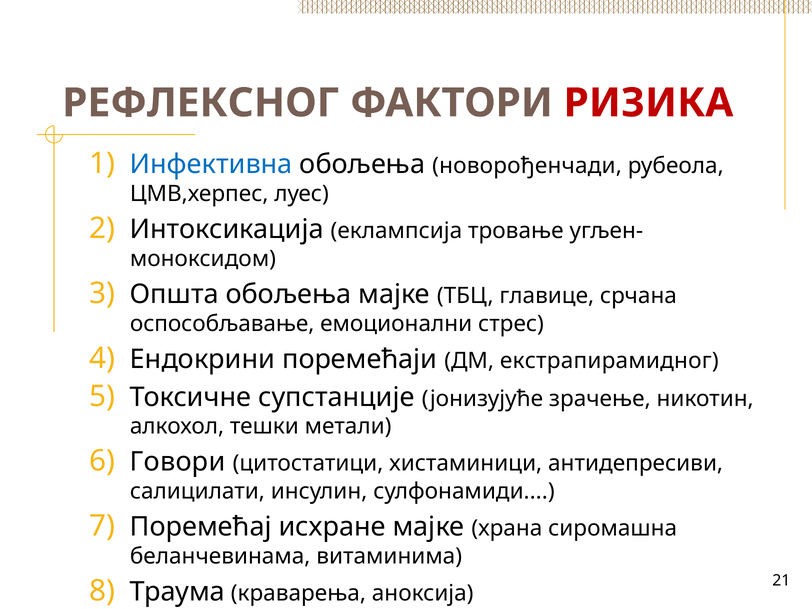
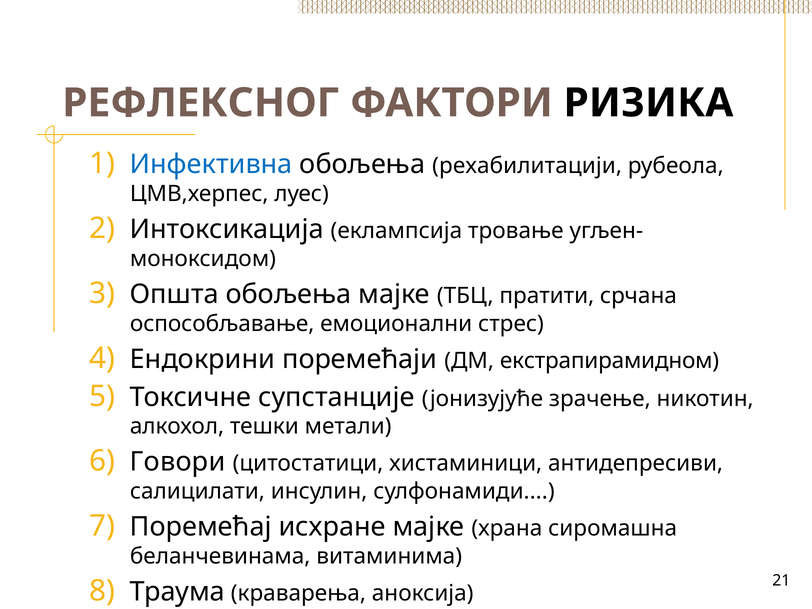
РИЗИКА colour: red -> black (648, 103)
новорођенчади: новорођенчади -> рехабилитацији (527, 166)
главице: главице -> пратити (547, 296)
екстрапирамидног: екстрапирамидног -> екстрапирамидном (610, 361)
